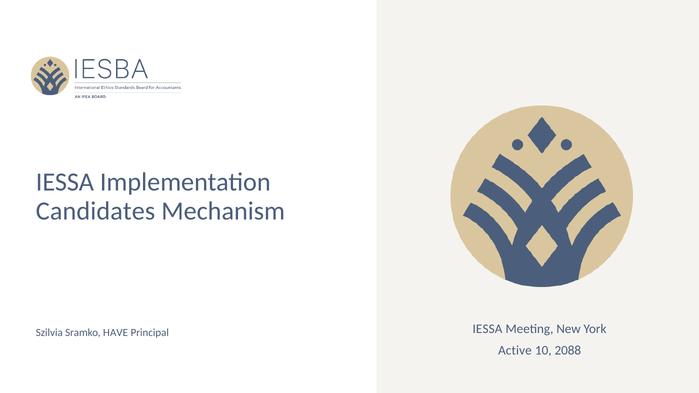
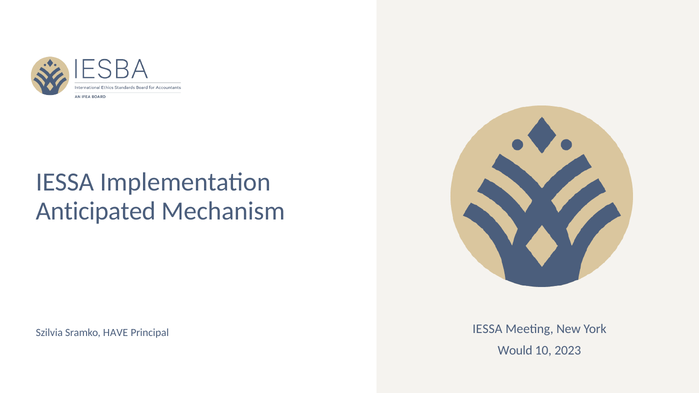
Candidates: Candidates -> Anticipated (96, 211)
Active: Active -> Would (515, 351)
2088: 2088 -> 2023 (568, 351)
